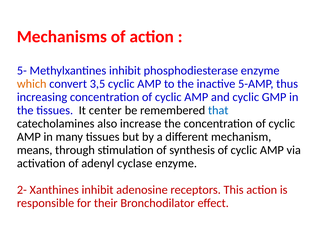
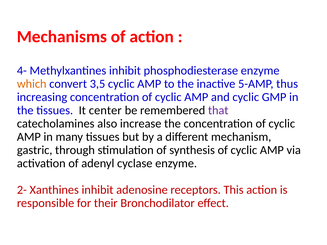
5-: 5- -> 4- (22, 71)
that colour: blue -> purple (218, 110)
means: means -> gastric (35, 150)
